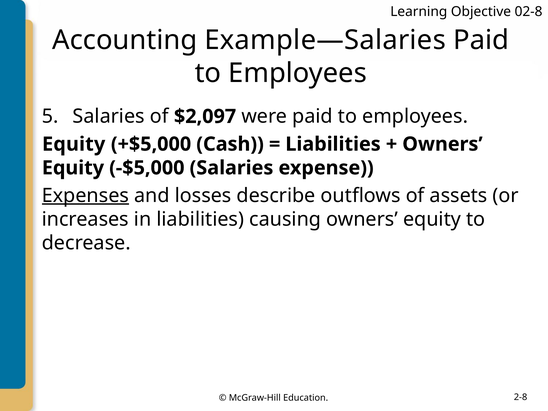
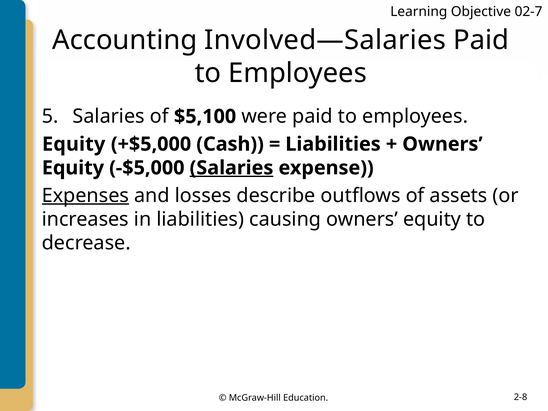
02-8: 02-8 -> 02-7 (529, 12)
Example—Salaries: Example—Salaries -> Involved—Salaries (325, 40)
$2,097: $2,097 -> $5,100 (205, 116)
Salaries underline: none -> present (231, 168)
